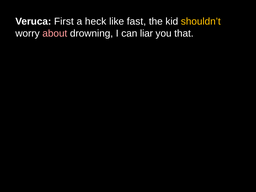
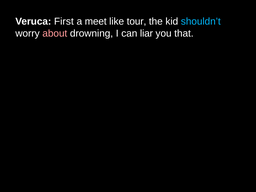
heck: heck -> meet (96, 21)
fast: fast -> tour (137, 21)
shouldn’t colour: yellow -> light blue (201, 21)
